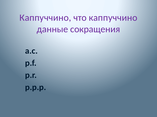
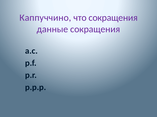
что каппуччино: каппуччино -> сокращения (113, 18)
